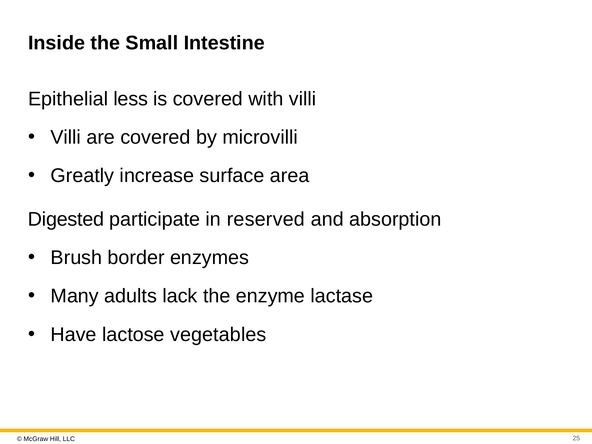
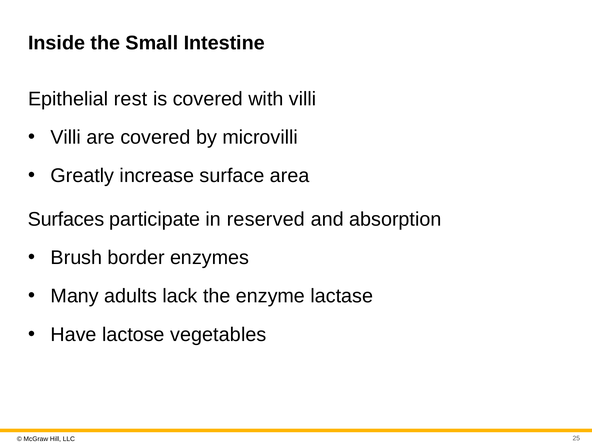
less: less -> rest (131, 99)
Digested: Digested -> Surfaces (66, 219)
